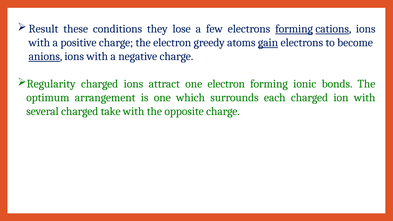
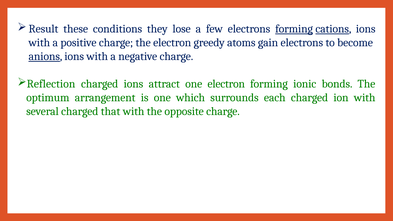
gain underline: present -> none (268, 43)
Regularity: Regularity -> Reflection (51, 84)
take: take -> that (111, 111)
